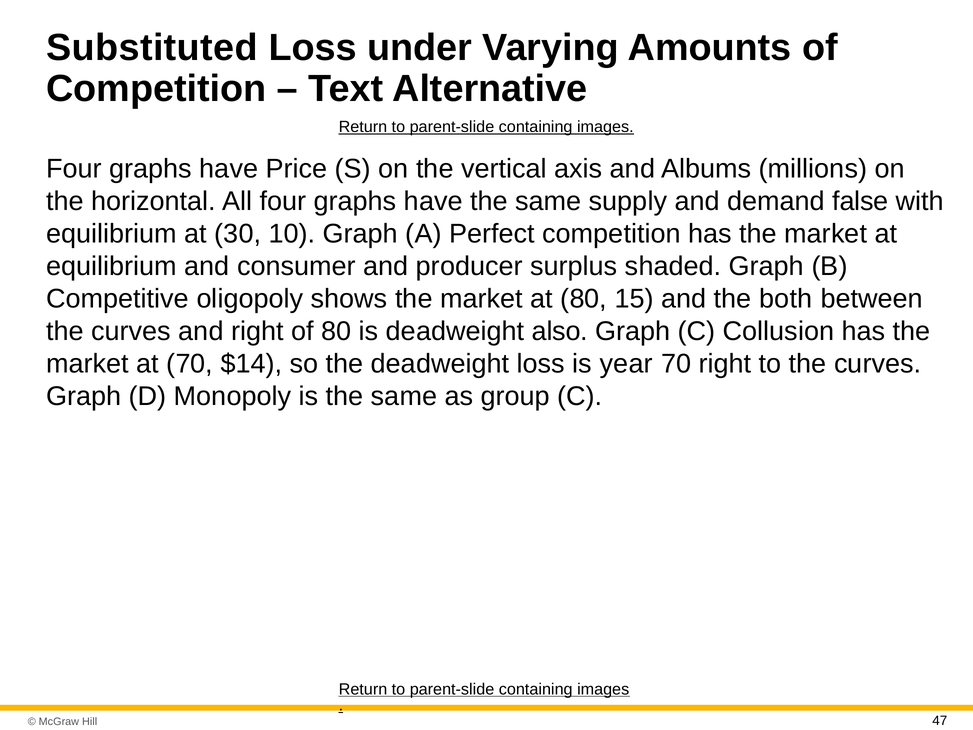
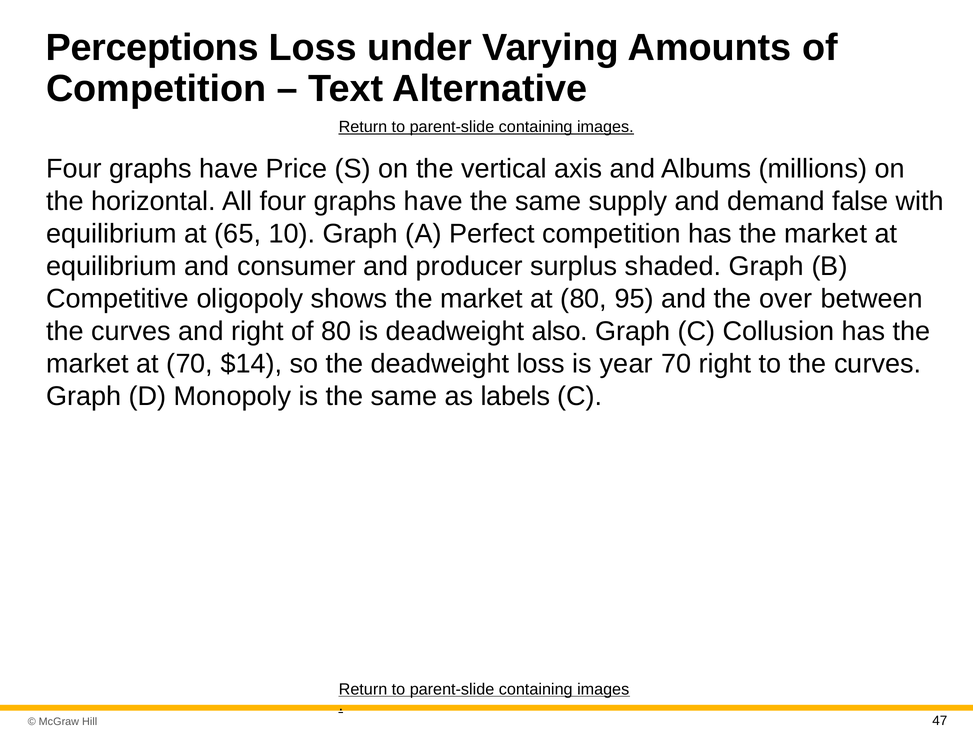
Substituted: Substituted -> Perceptions (152, 48)
30: 30 -> 65 (238, 234)
15: 15 -> 95 (634, 299)
both: both -> over (786, 299)
group: group -> labels (515, 396)
